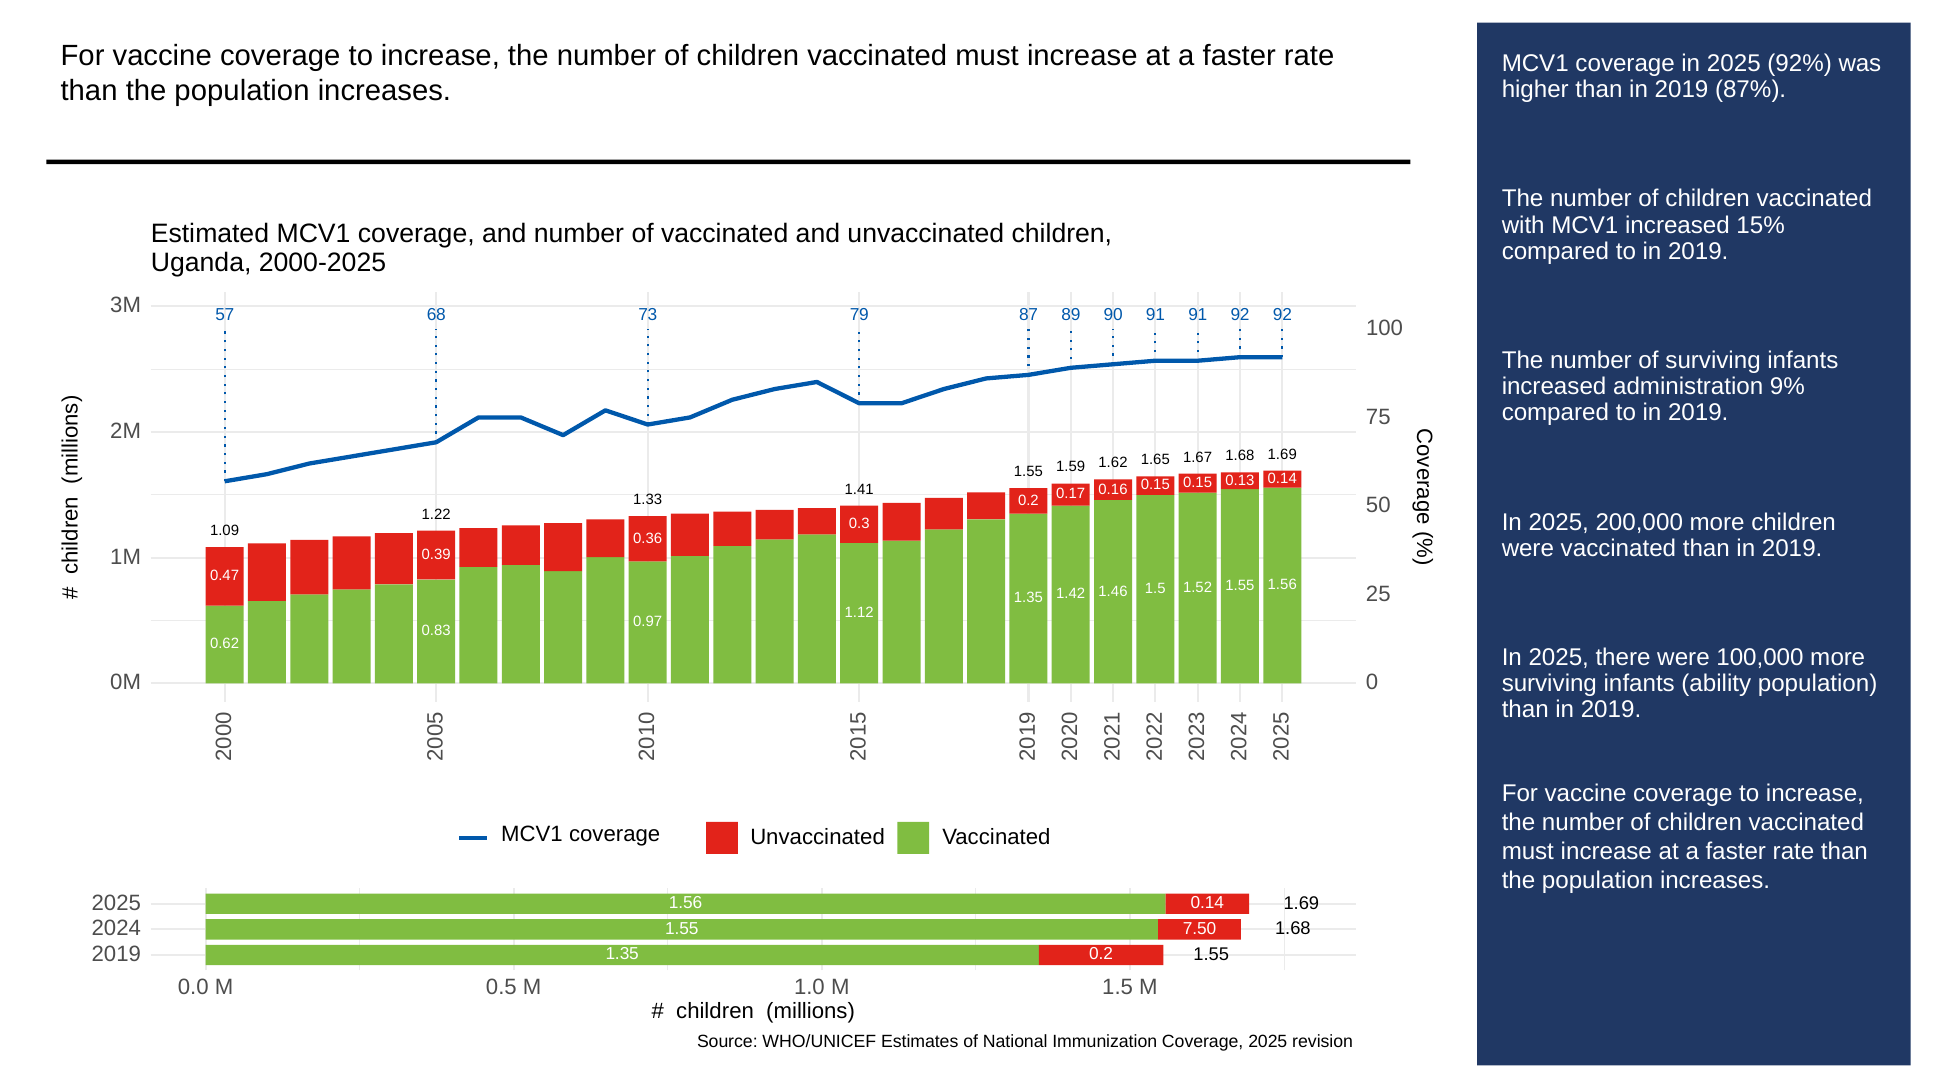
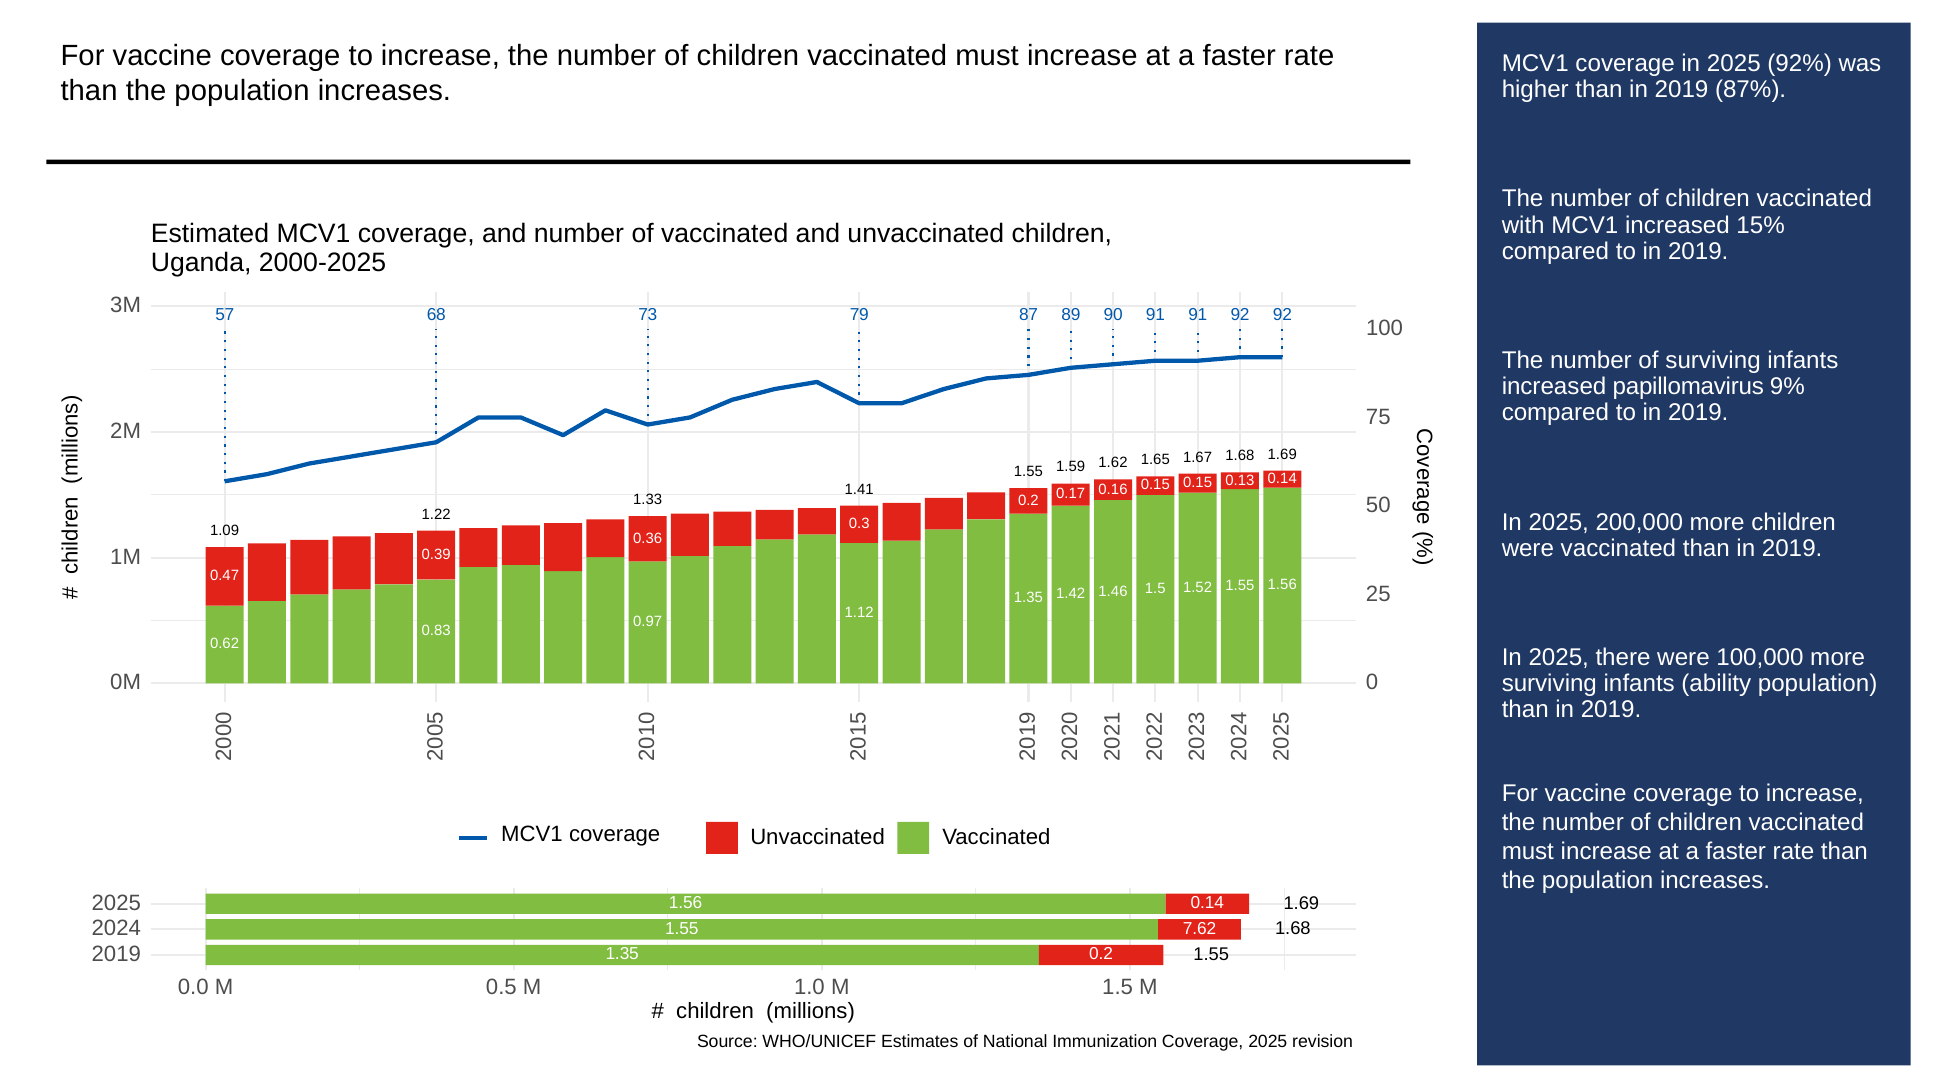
administration: administration -> papillomavirus (1688, 387)
7.50: 7.50 -> 7.62 (1200, 929)
